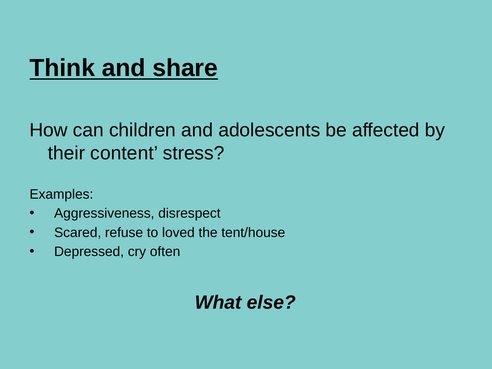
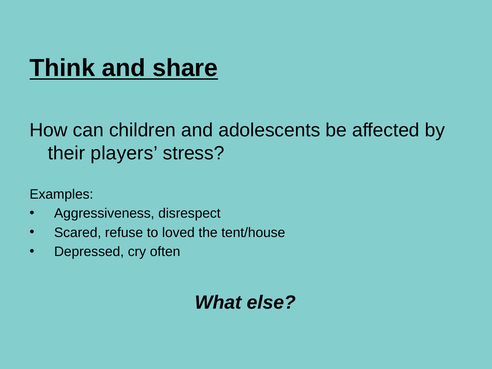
content: content -> players (124, 153)
